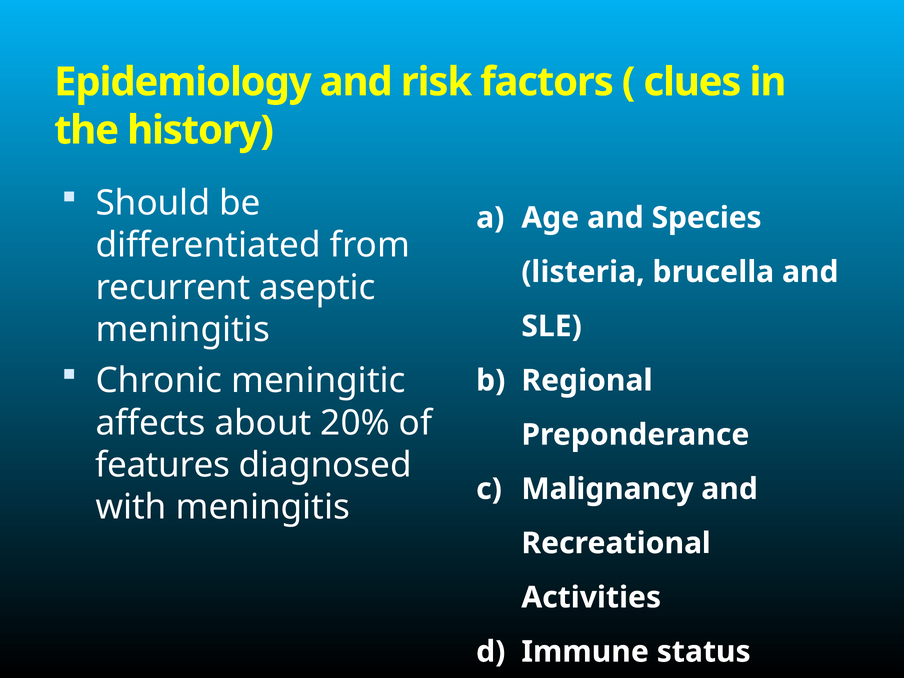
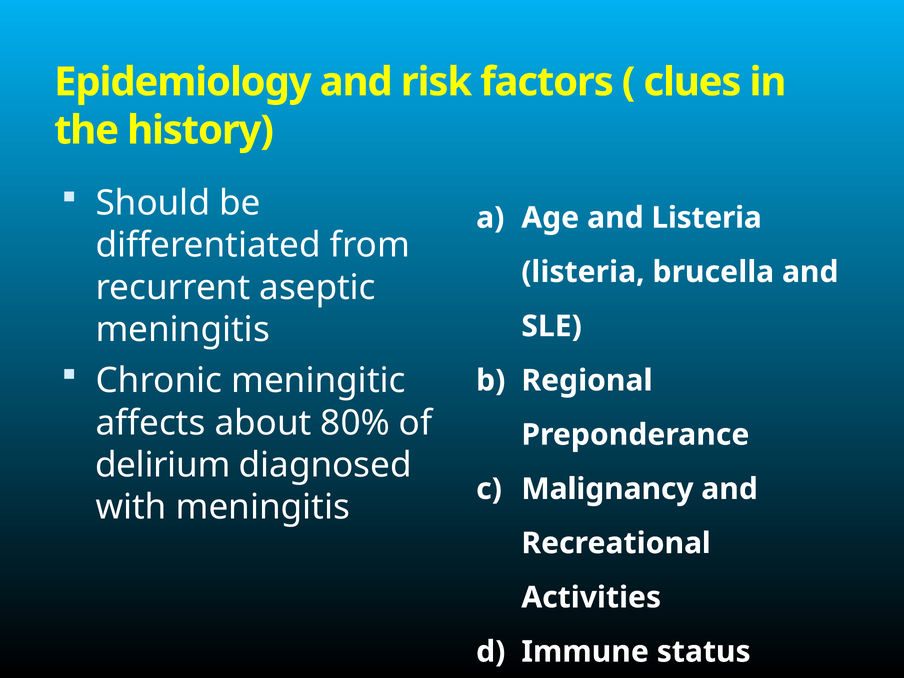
and Species: Species -> Listeria (707, 218)
20%: 20% -> 80% (355, 423)
features: features -> delirium (163, 465)
